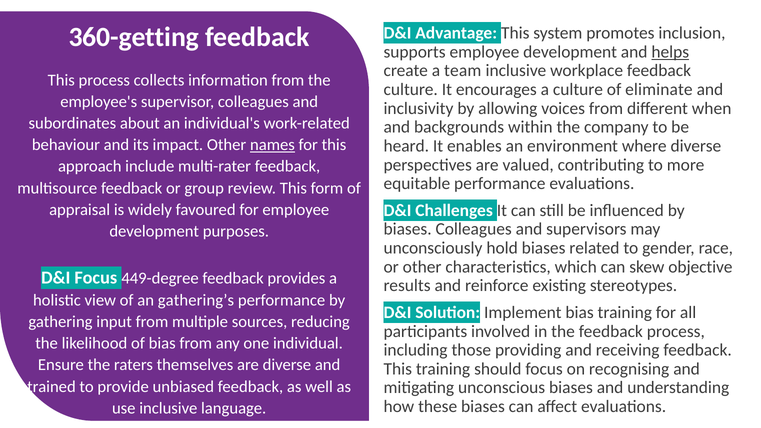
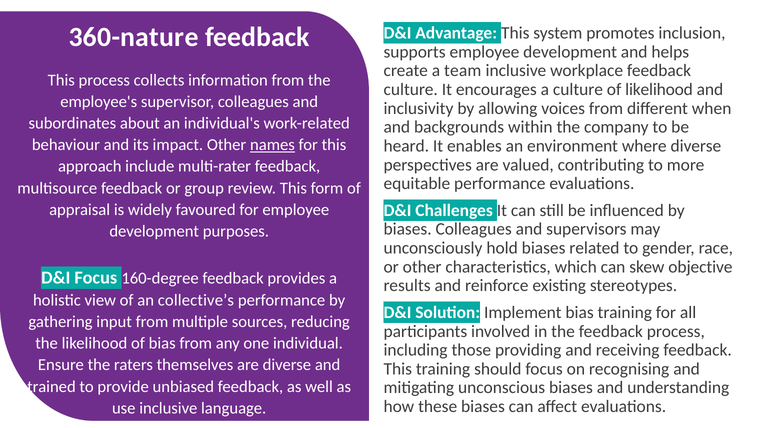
360-getting: 360-getting -> 360-nature (134, 37)
helps underline: present -> none (670, 52)
of eliminate: eliminate -> likelihood (659, 89)
449-degree: 449-degree -> 160-degree (160, 278)
gathering’s: gathering’s -> collective’s (196, 300)
